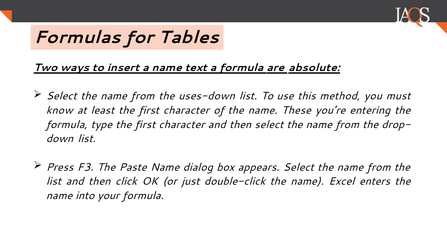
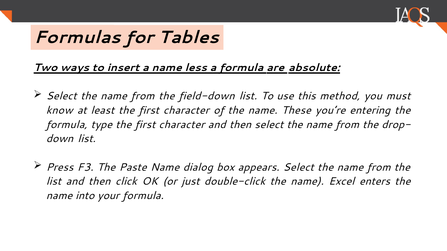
text: text -> less (196, 68)
uses-down: uses-down -> field-down (207, 96)
